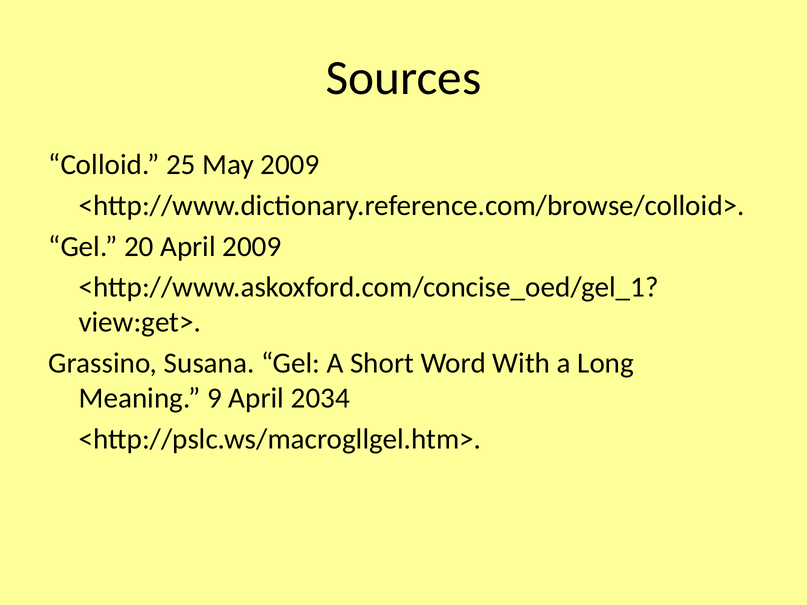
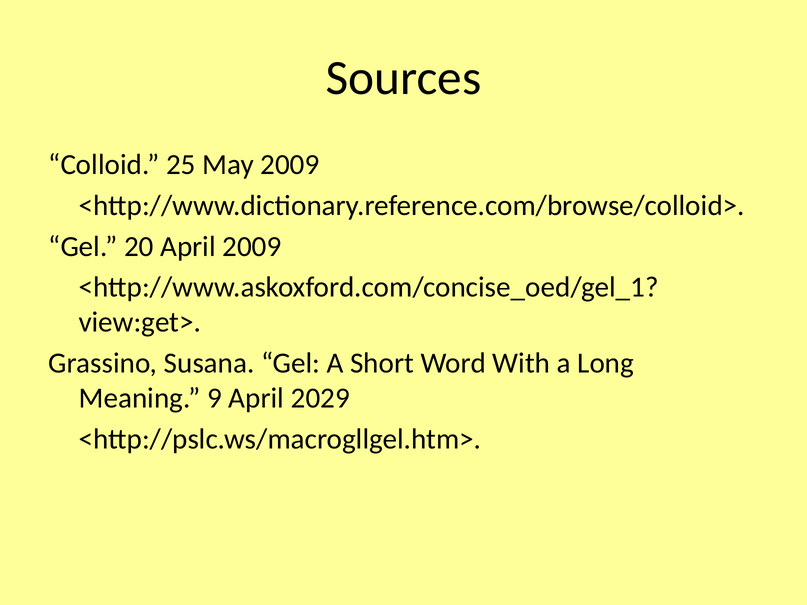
2034: 2034 -> 2029 (320, 398)
